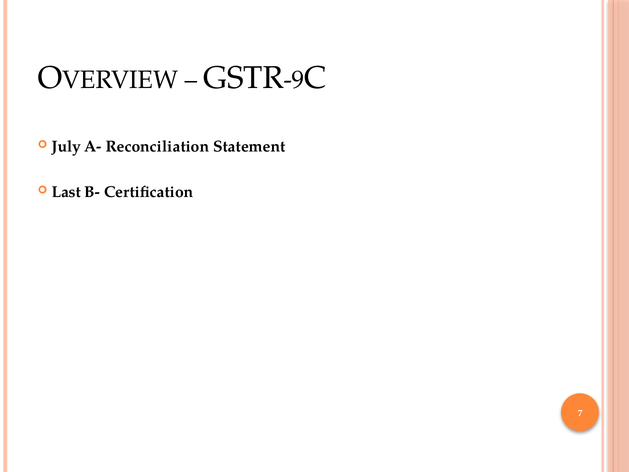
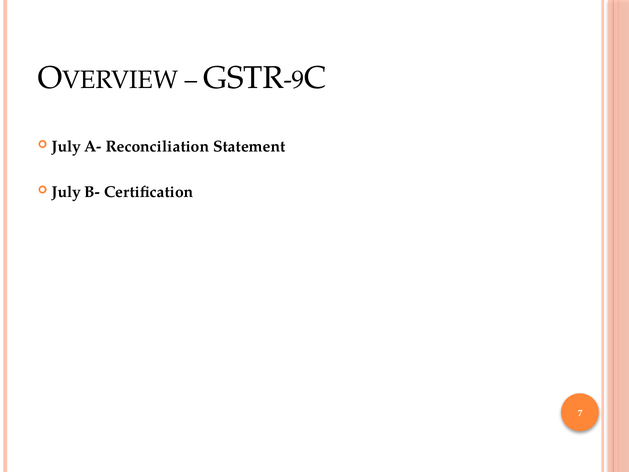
Last: Last -> July (66, 192)
